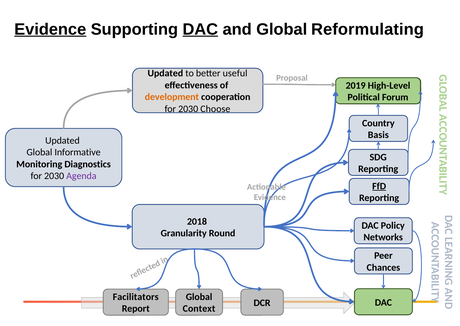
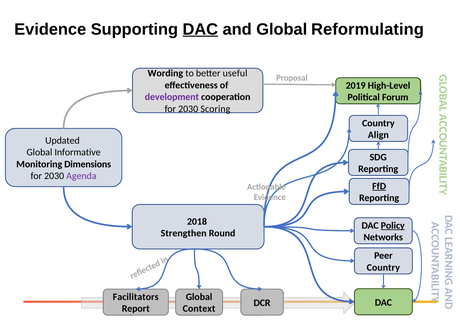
Evidence underline: present -> none (50, 29)
Updated: Updated -> Wording (165, 73)
development colour: orange -> purple (172, 97)
Choose: Choose -> Scoring (215, 109)
Basis: Basis -> Align (378, 135)
Diagnostics: Diagnostics -> Dimensions (88, 164)
Policy underline: none -> present (393, 225)
Granularity: Granularity -> Strengthen (184, 233)
Chances: Chances -> Country (383, 267)
